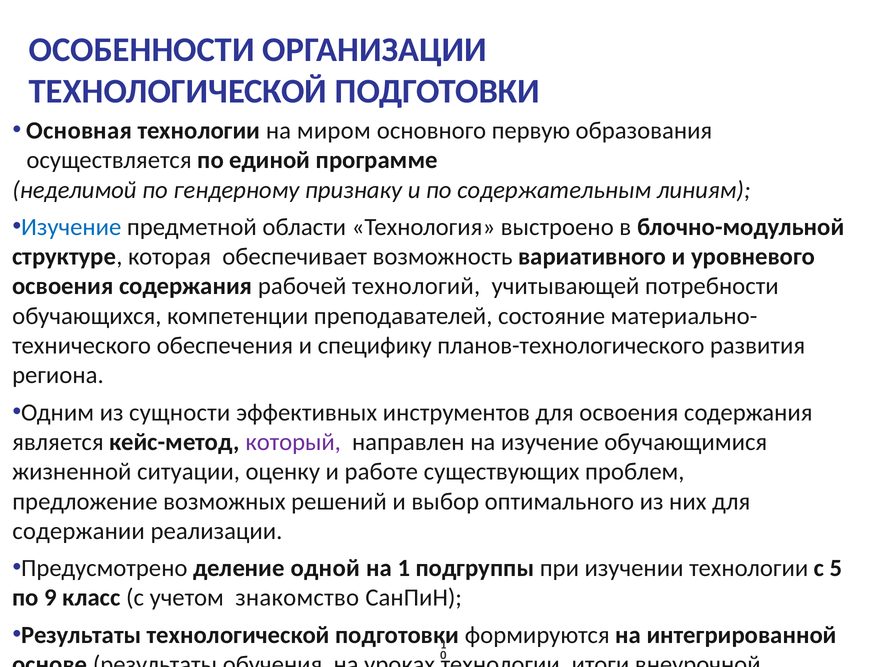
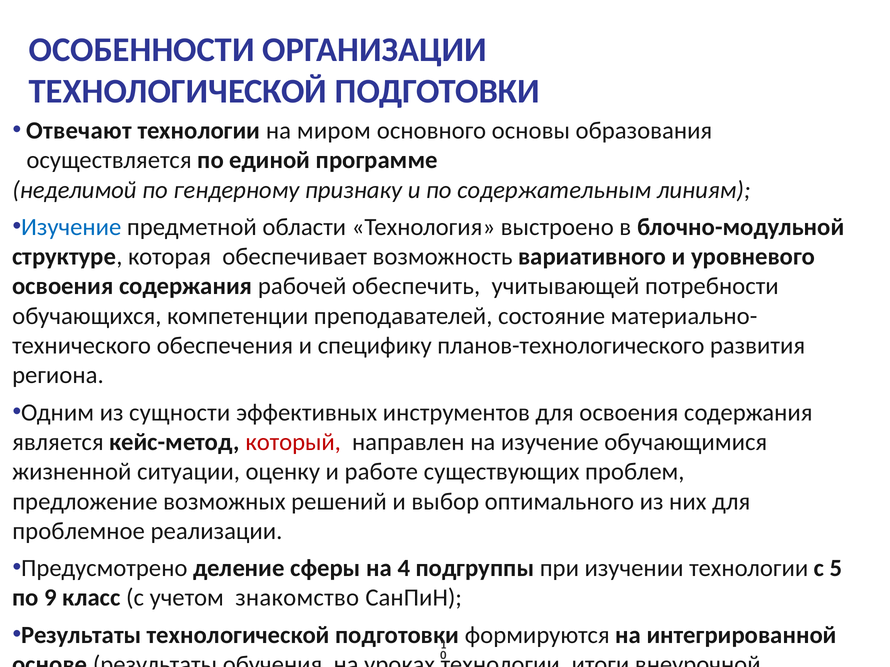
Основная: Основная -> Отвечают (79, 131)
первую: первую -> основы (531, 131)
технологий: технологий -> обеспечить (416, 286)
который colour: purple -> red (293, 442)
содержании: содержании -> проблемное (79, 531)
деление одной: одной -> сферы (325, 569)
на 1: 1 -> 4 (404, 569)
